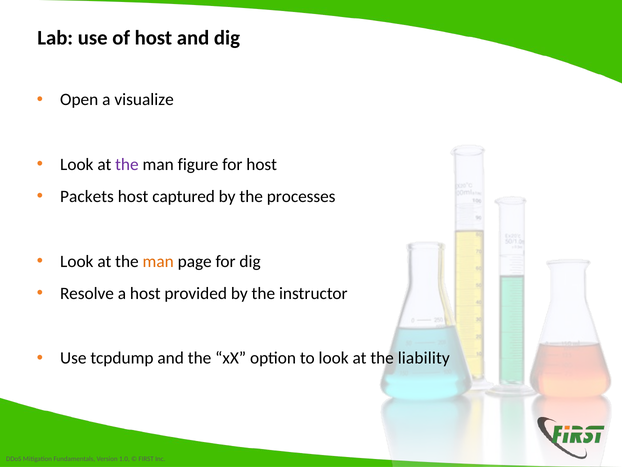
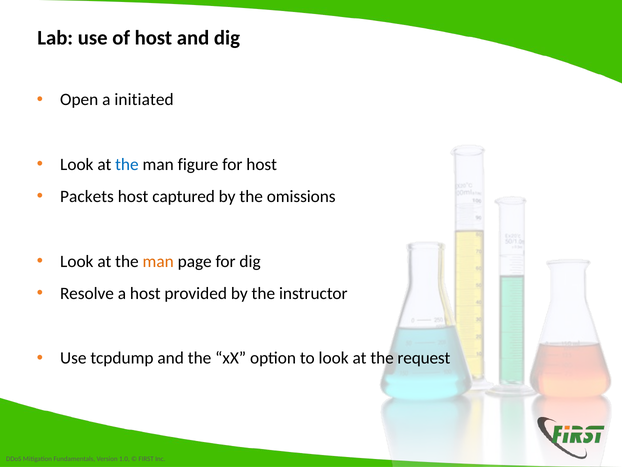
visualize: visualize -> initiated (144, 100)
the colour: purple -> blue (127, 164)
processes: processes -> omissions (301, 196)
liability: liability -> request (424, 358)
